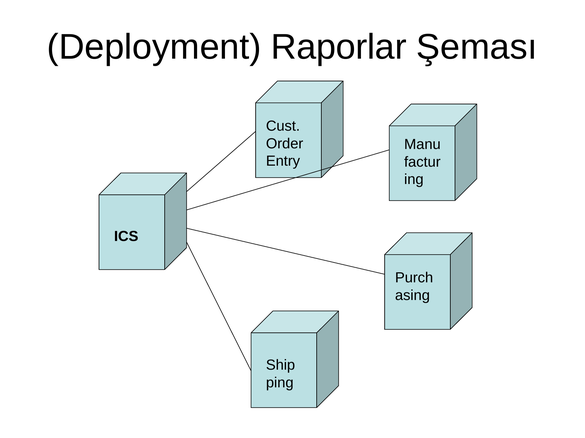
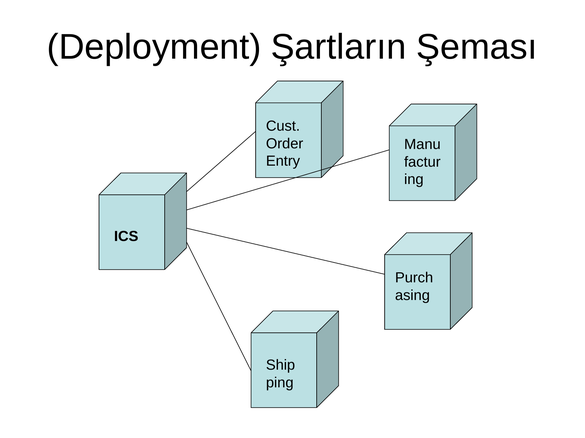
Raporlar: Raporlar -> Şartların (339, 47)
